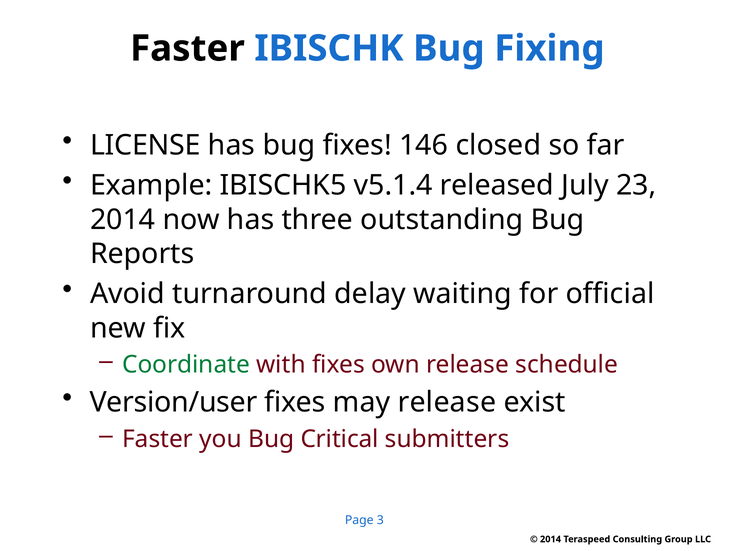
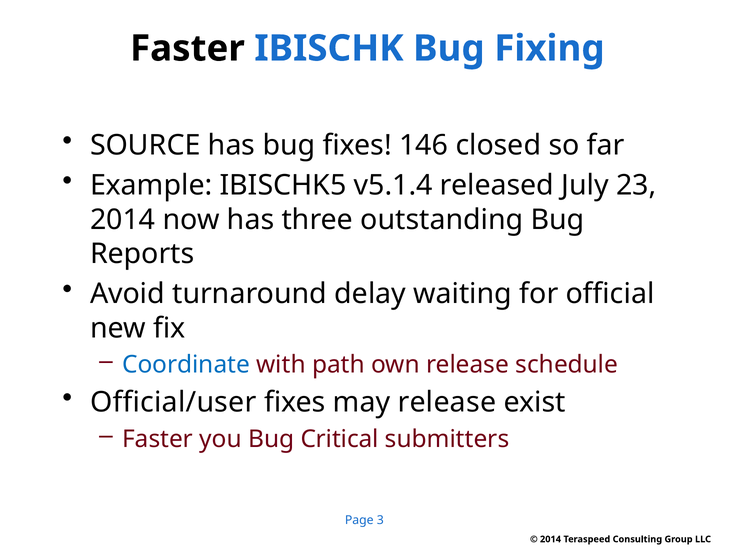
LICENSE: LICENSE -> SOURCE (145, 145)
Coordinate colour: green -> blue (186, 365)
with fixes: fixes -> path (338, 365)
Version/user: Version/user -> Official/user (173, 403)
